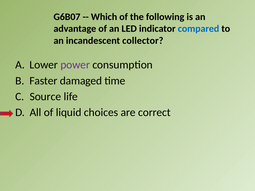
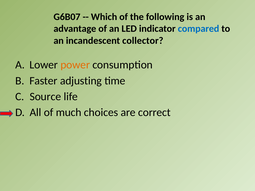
power colour: purple -> orange (75, 65)
damaged: damaged -> adjusting (81, 81)
liquid: liquid -> much (69, 113)
